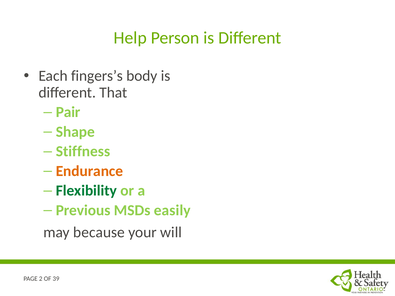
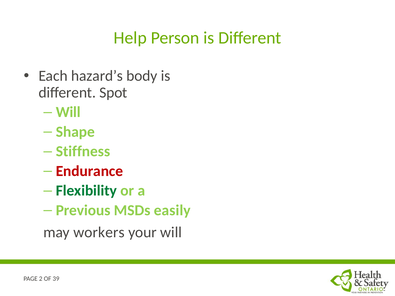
fingers’s: fingers’s -> hazard’s (97, 76)
That: That -> Spot (113, 93)
Pair: Pair -> Will (68, 112)
Endurance colour: orange -> red (89, 171)
because: because -> workers (99, 232)
